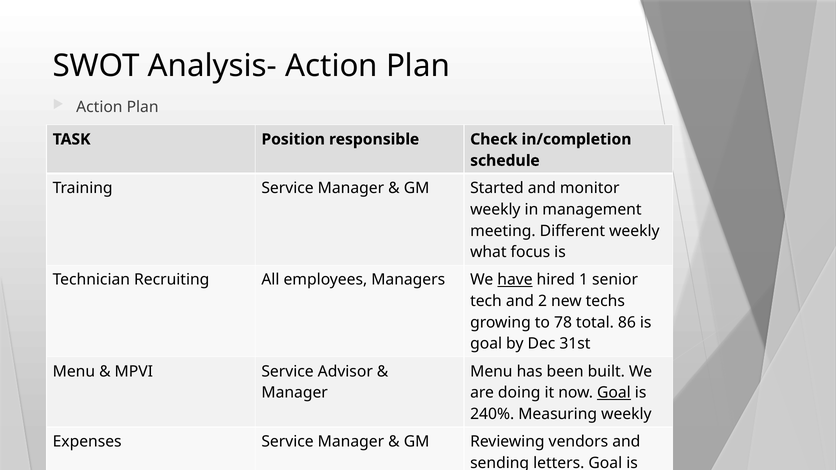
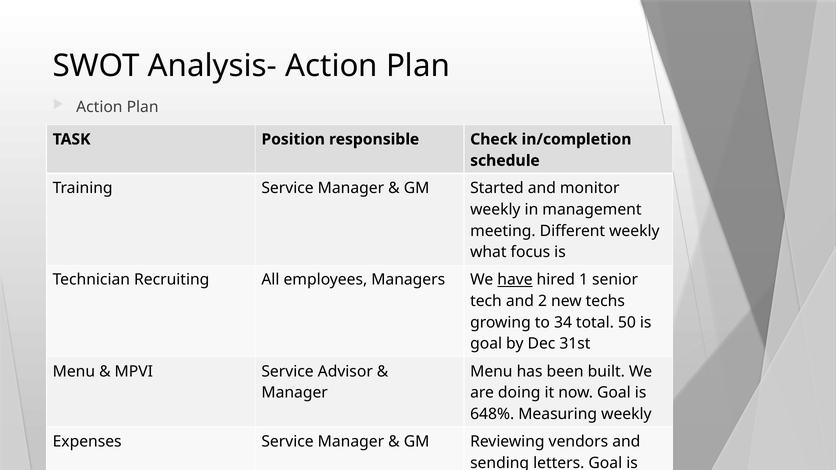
78: 78 -> 34 (563, 323)
86: 86 -> 50 (627, 323)
Goal underline: present -> none (614, 393)
240%: 240% -> 648% (492, 414)
